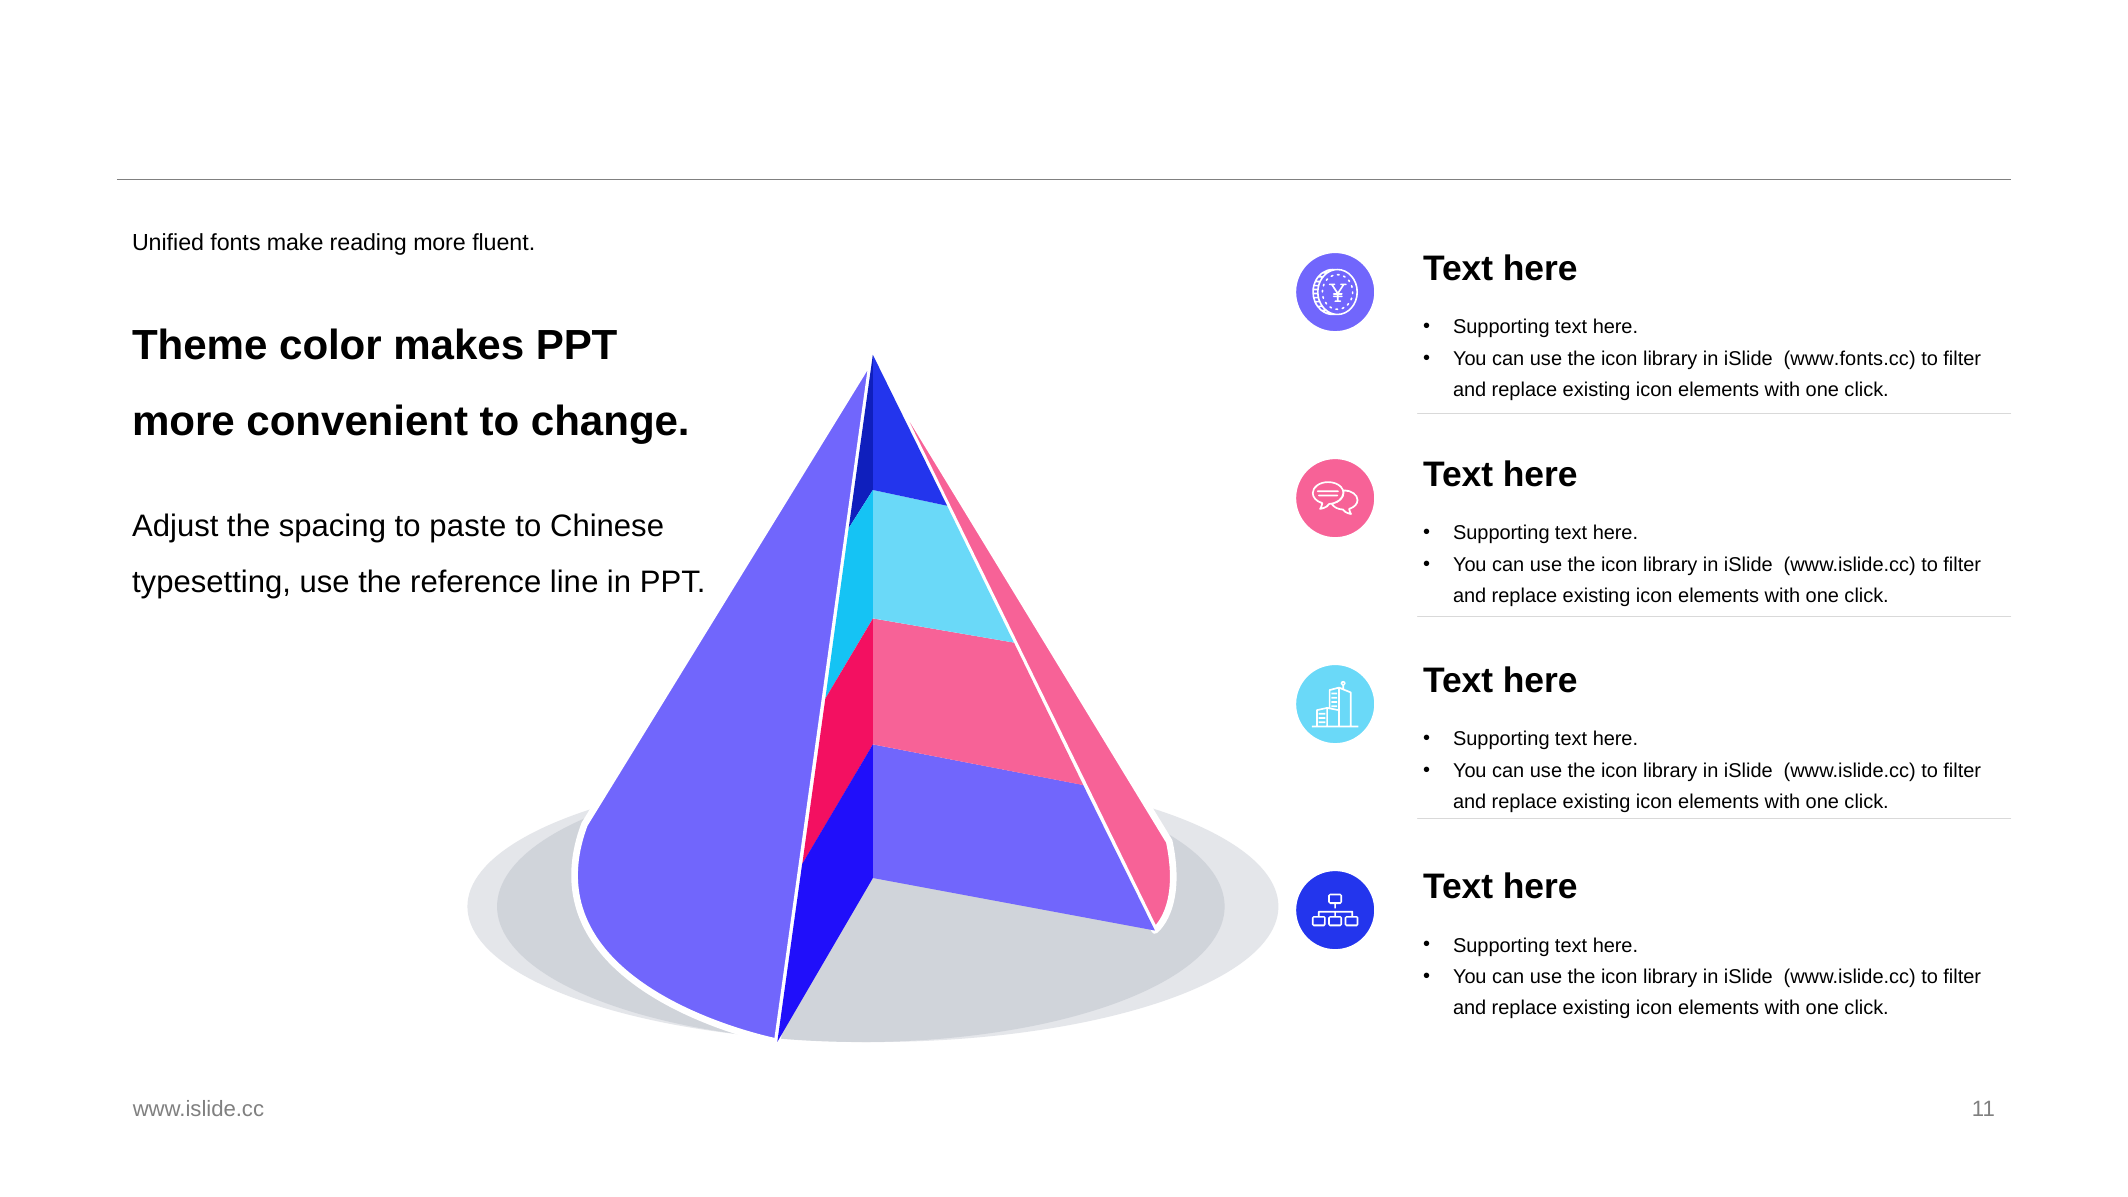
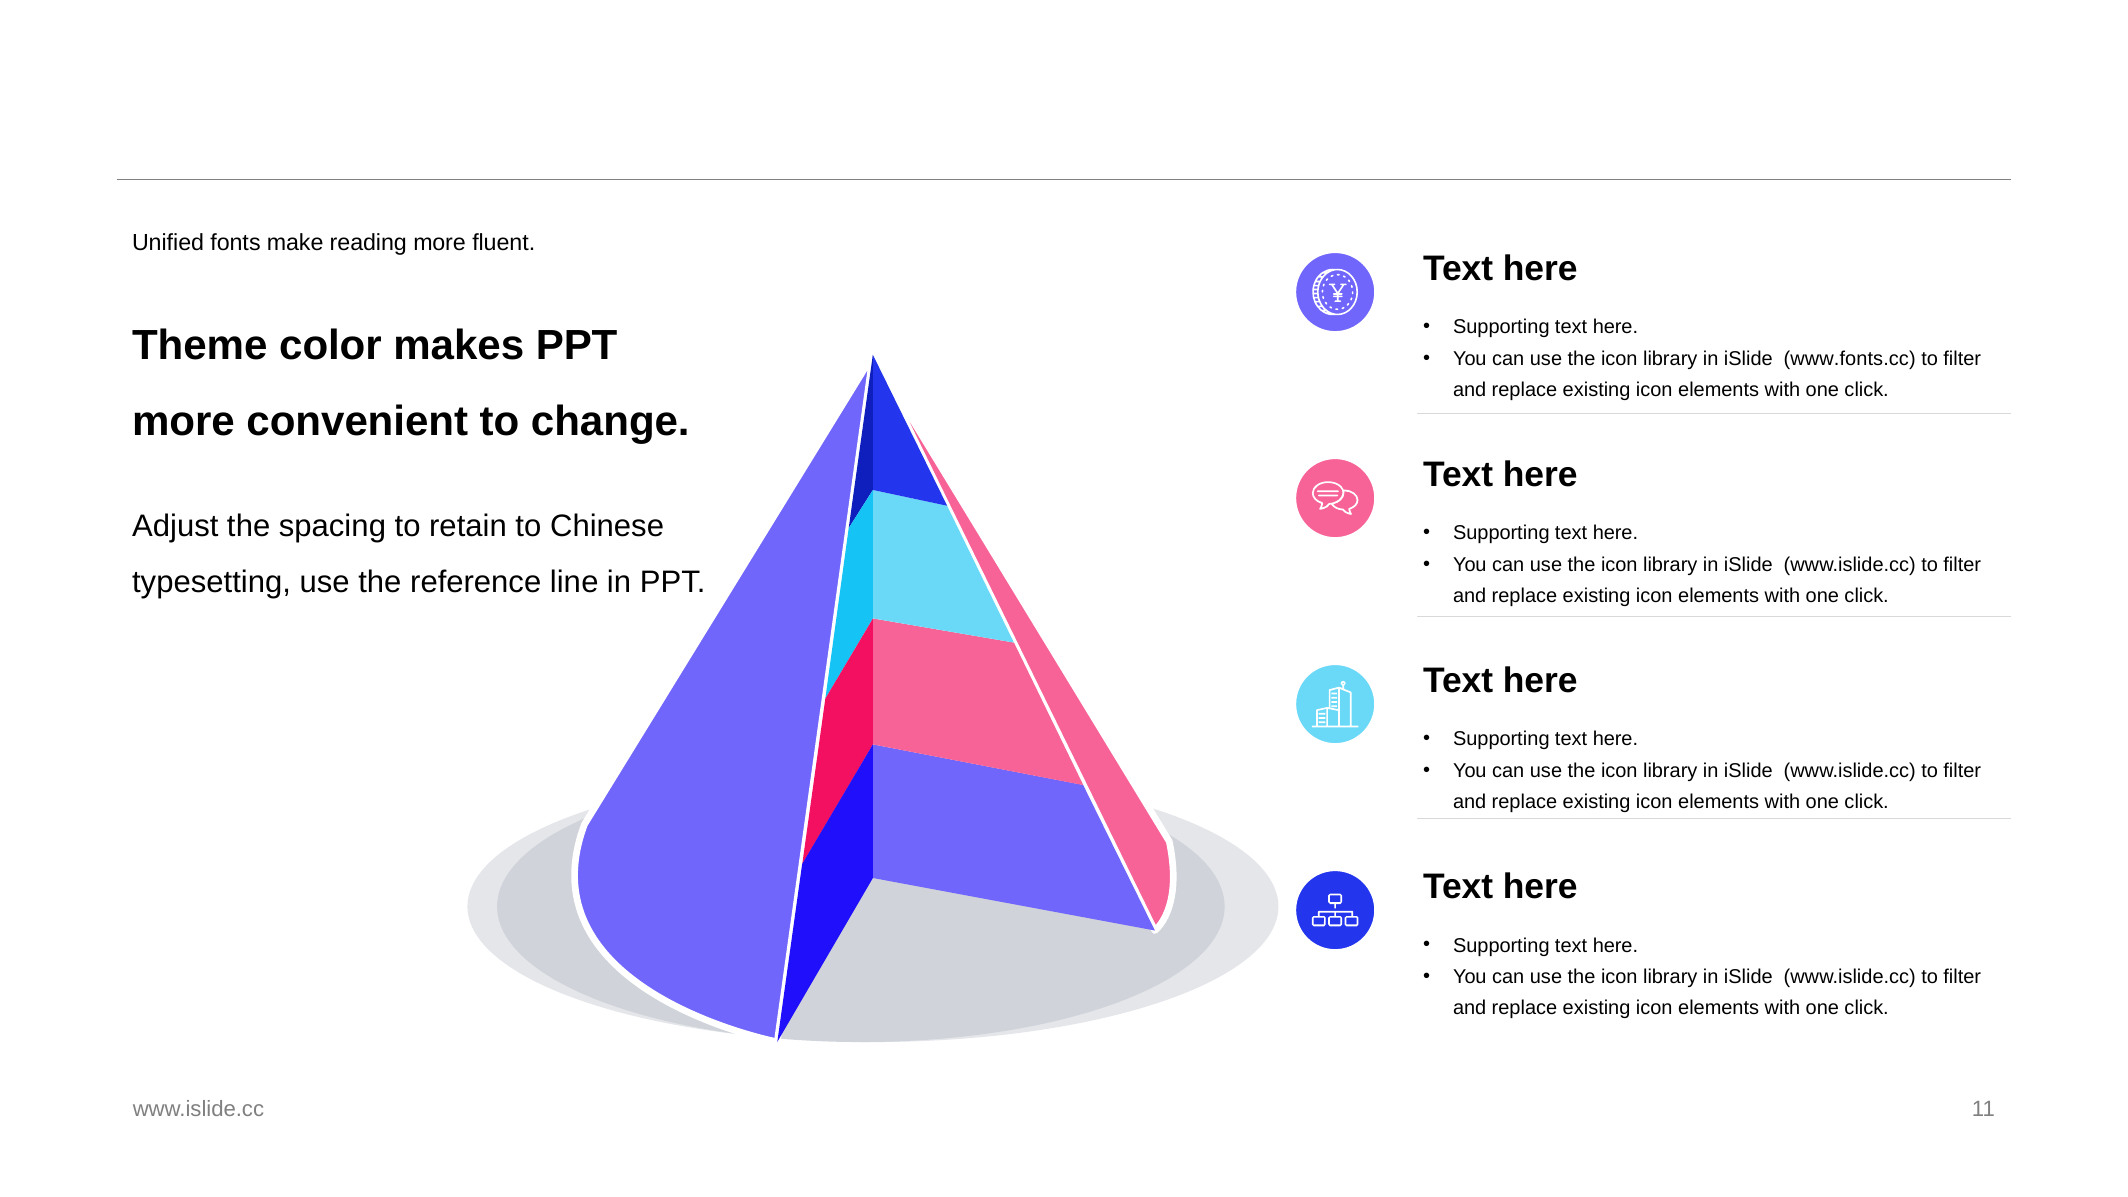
paste: paste -> retain (468, 526)
